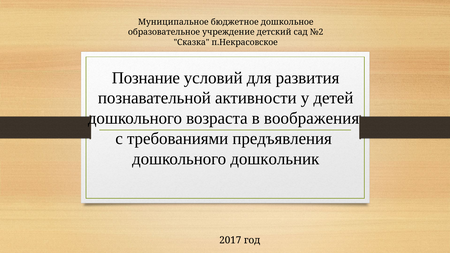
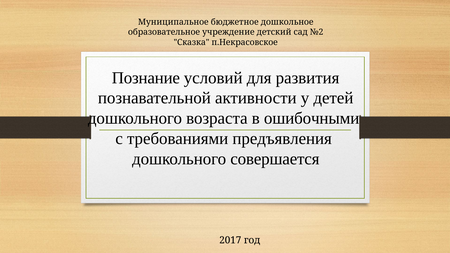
воображения: воображения -> ошибочными (312, 118)
дошкольник: дошкольник -> совершается (275, 159)
